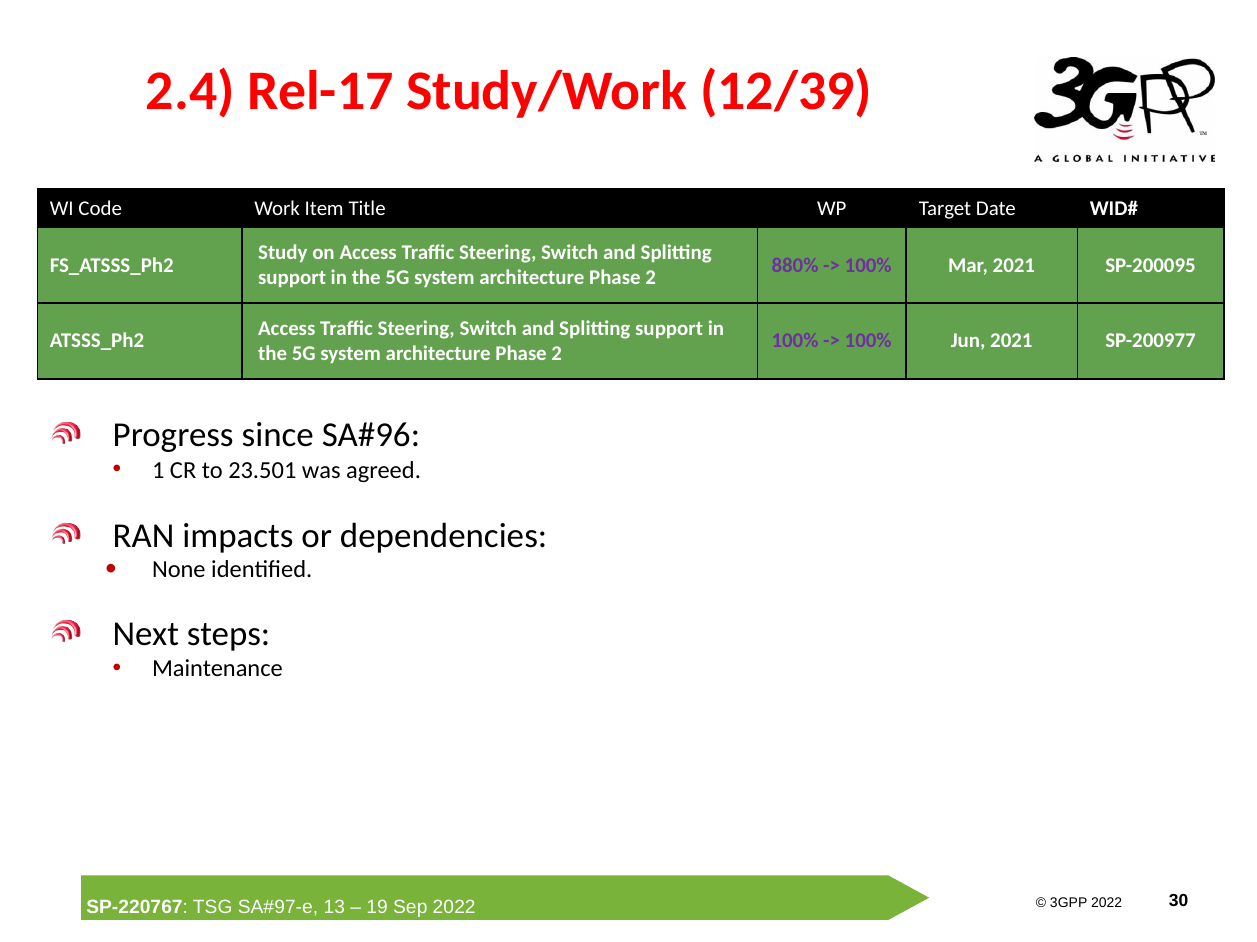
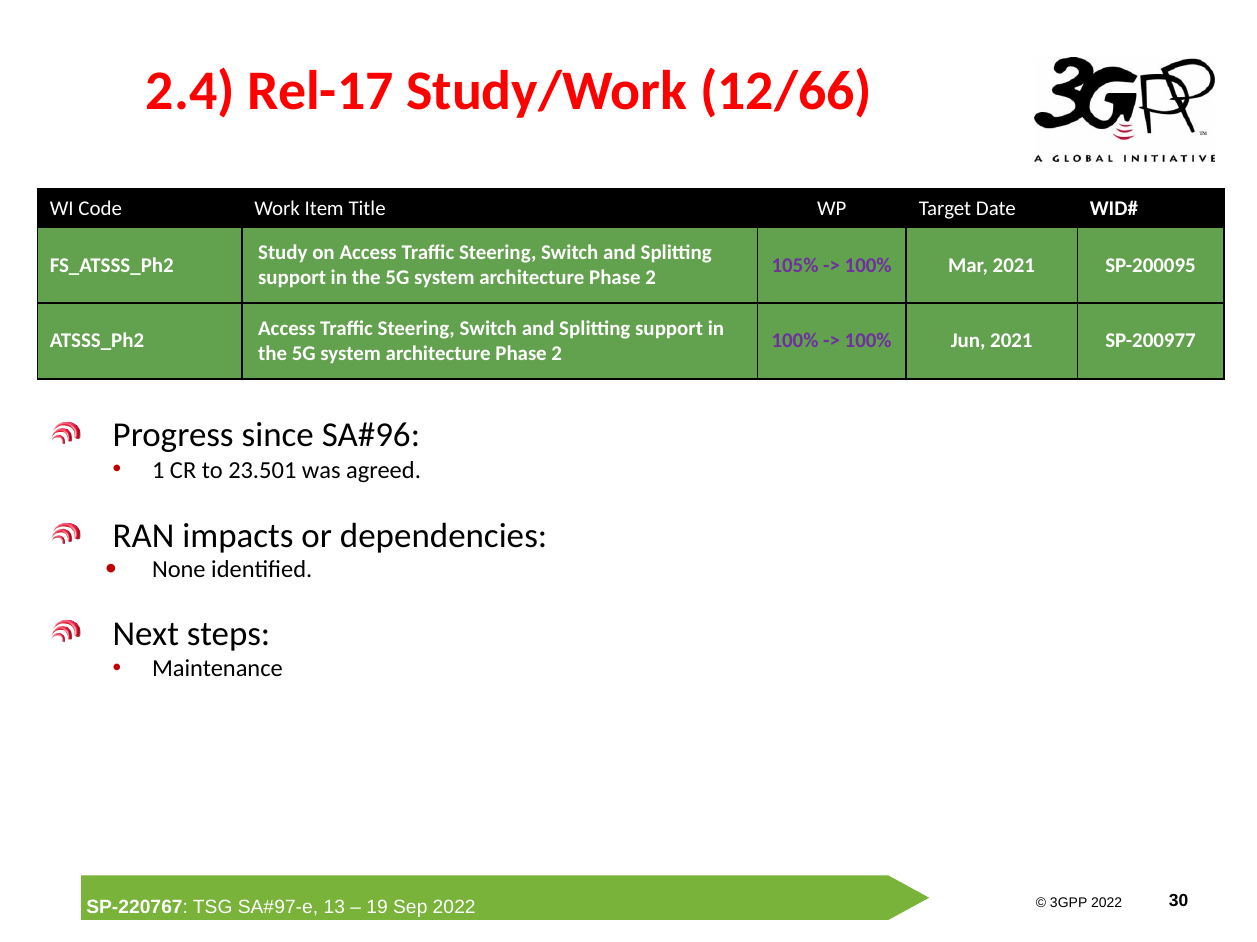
12/39: 12/39 -> 12/66 (786, 91)
880%: 880% -> 105% (795, 265)
